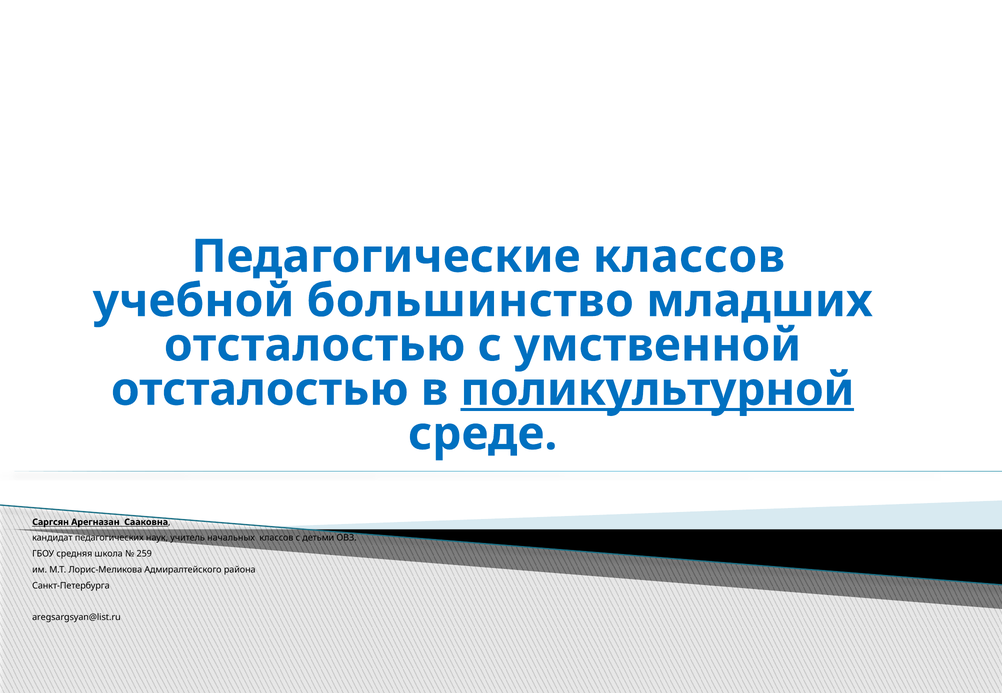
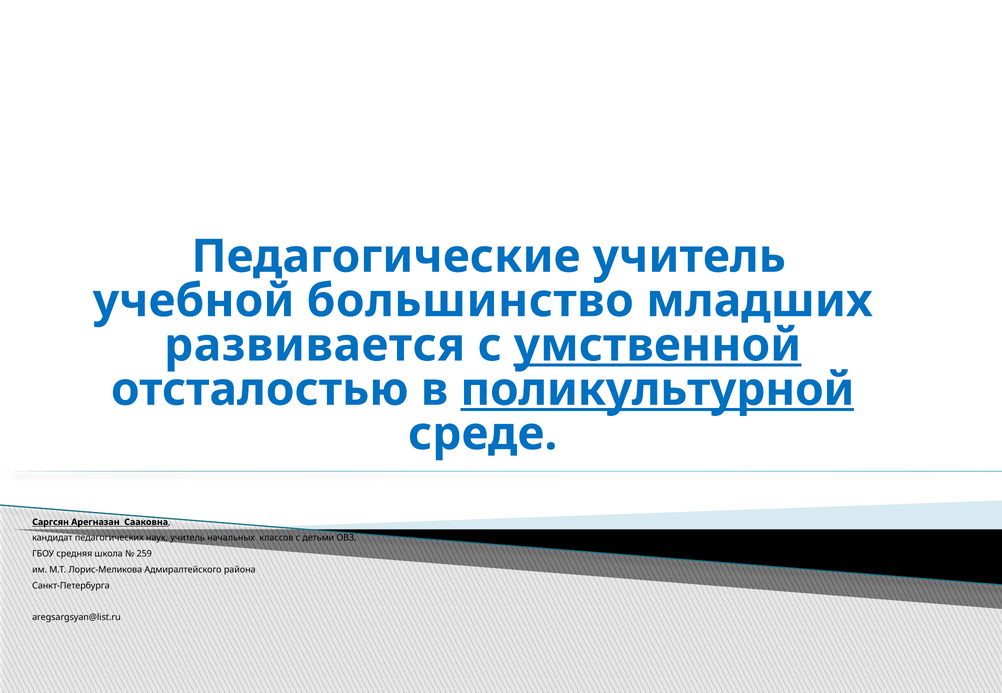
Педагогические классов: классов -> учитель (689, 257)
отсталостью: отсталостью -> развивается (315, 346)
умственной underline: none -> present (658, 346)
